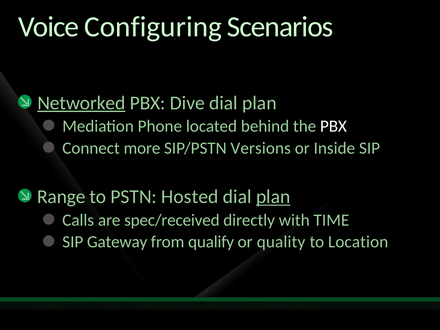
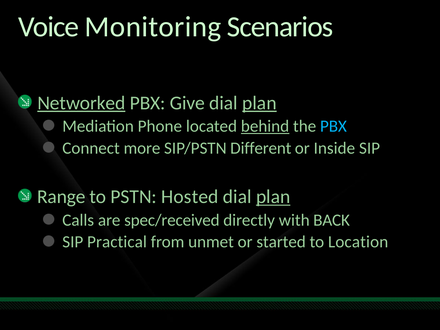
Configuring: Configuring -> Monitoring (153, 27)
Dive: Dive -> Give (187, 103)
plan underline: none -> present (259, 103)
behind underline: none -> present (265, 126)
PBX colour: white -> light blue (333, 126)
Versions: Versions -> Different (261, 148)
TIME: TIME -> BACK (332, 220)
Gateway: Gateway -> Practical (117, 242)
qualify: qualify -> unmet (211, 242)
quality: quality -> started (281, 242)
